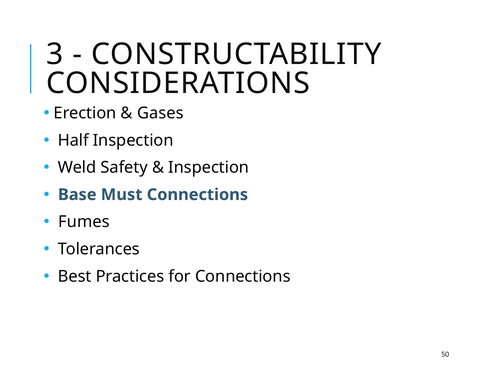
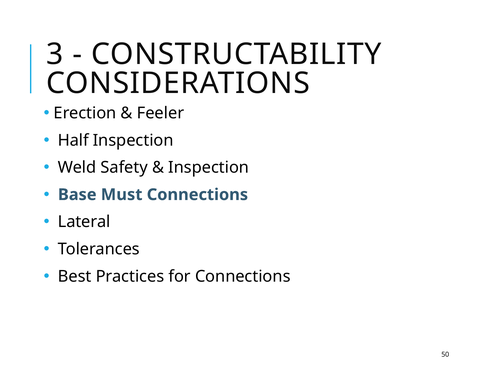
Gases: Gases -> Feeler (160, 113)
Fumes: Fumes -> Lateral (84, 222)
